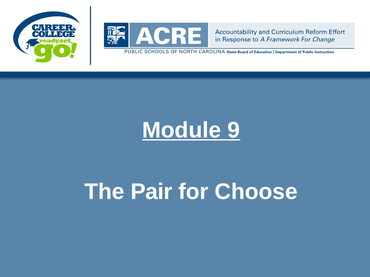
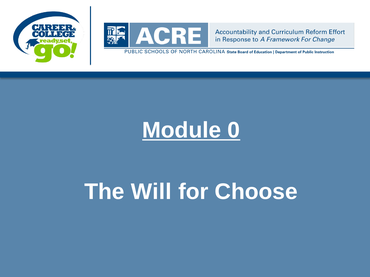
9: 9 -> 0 (234, 130)
Pair: Pair -> Will (151, 192)
